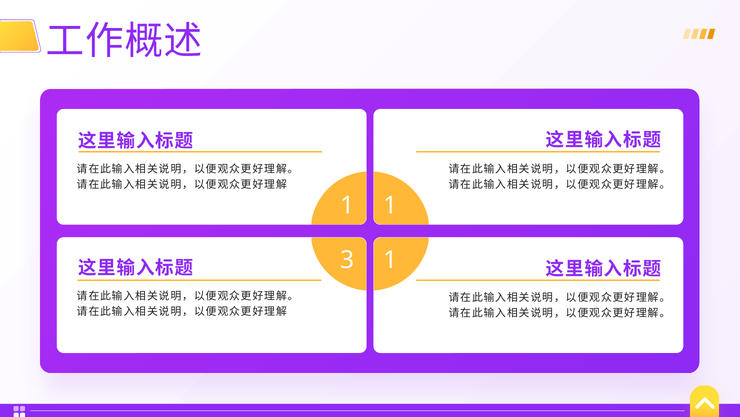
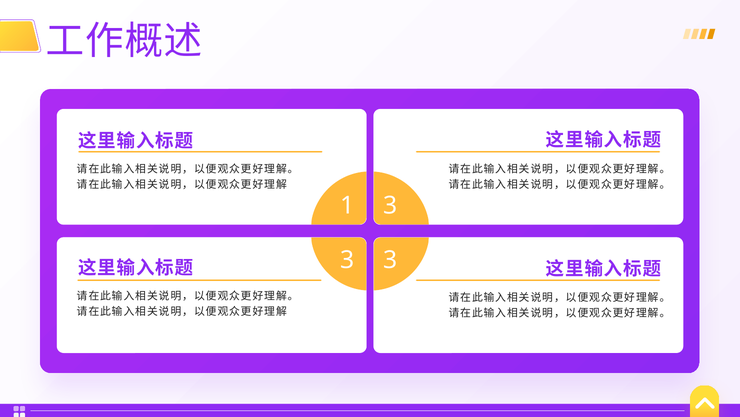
1 1: 1 -> 3 (390, 205)
1: 1 -> 3 (390, 260)
